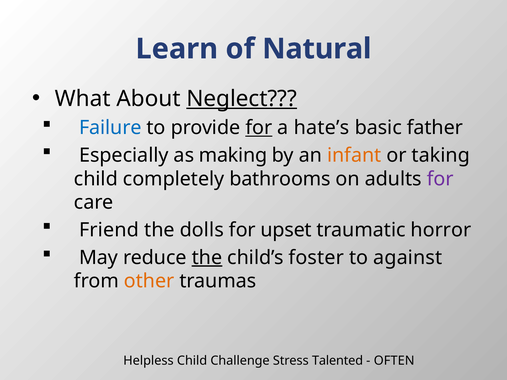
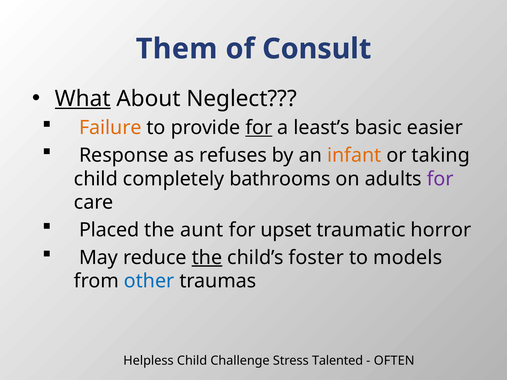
Learn: Learn -> Them (177, 49)
Natural: Natural -> Consult (317, 49)
What underline: none -> present (83, 99)
Neglect underline: present -> none (242, 99)
Failure colour: blue -> orange (110, 128)
hate’s: hate’s -> least’s (322, 128)
father: father -> easier (435, 128)
Especially: Especially -> Response (124, 155)
making: making -> refuses (233, 155)
Friend: Friend -> Placed (109, 230)
dolls: dolls -> aunt (202, 230)
against: against -> models (408, 258)
other colour: orange -> blue (149, 281)
